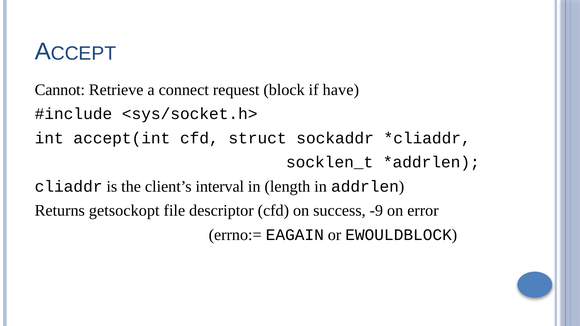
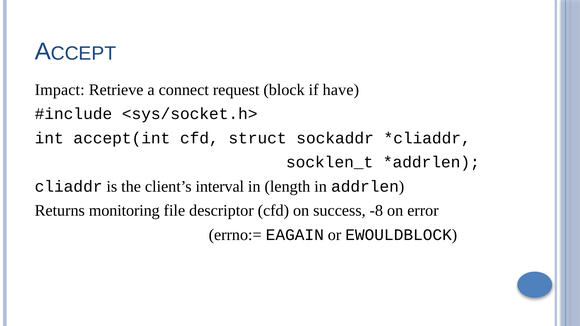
Cannot: Cannot -> Impact (60, 90)
getsockopt: getsockopt -> monitoring (124, 211)
-9: -9 -> -8 (376, 211)
